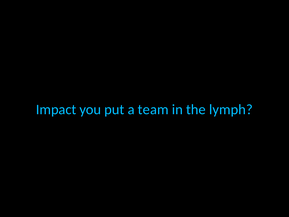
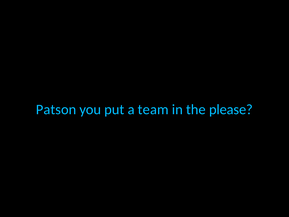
Impact: Impact -> Patson (56, 109)
lymph: lymph -> please (231, 109)
